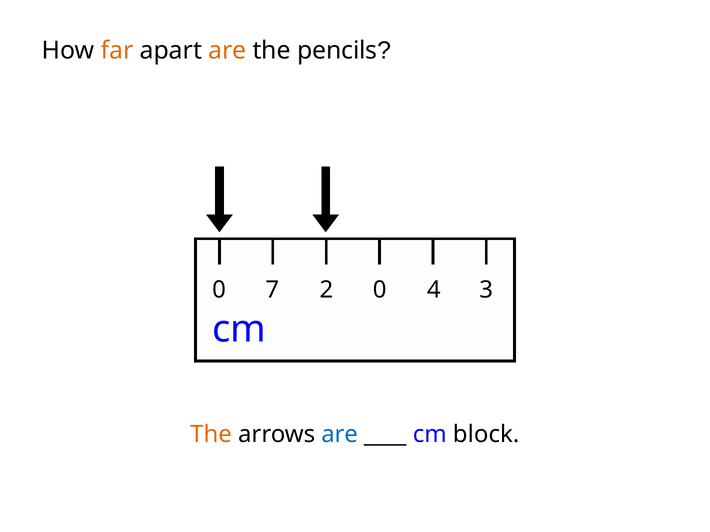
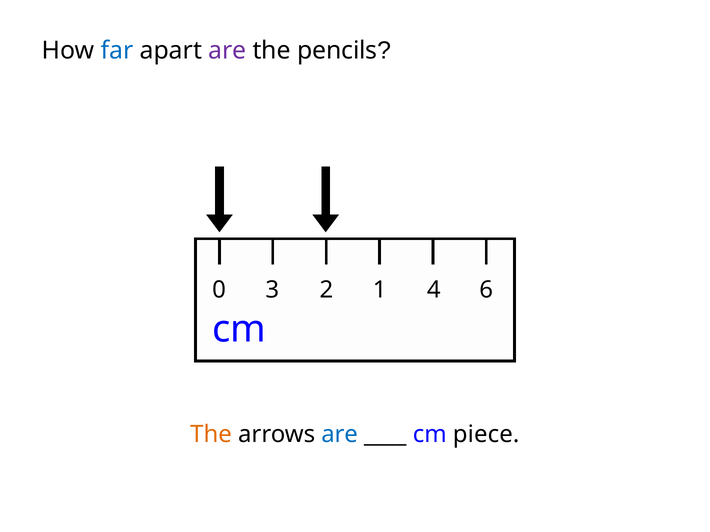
far colour: orange -> blue (117, 51)
are colour: orange -> purple (227, 51)
7: 7 -> 3 (272, 290)
2 0: 0 -> 1 (380, 290)
3: 3 -> 6 (486, 290)
block: block -> piece (486, 435)
